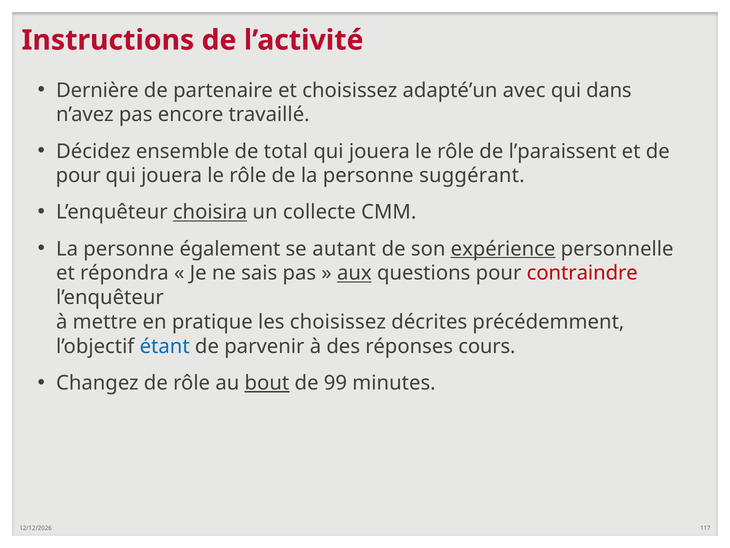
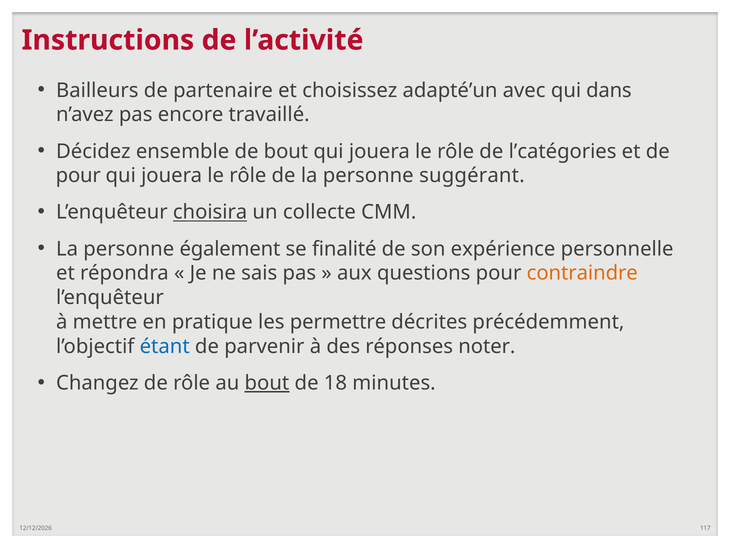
Dernière: Dernière -> Bailleurs (97, 90)
de total: total -> bout (286, 151)
l’paraissent: l’paraissent -> l’catégories (563, 151)
autant: autant -> finalité (344, 249)
expérience underline: present -> none (503, 249)
aux underline: present -> none (354, 273)
contraindre colour: red -> orange (582, 273)
les choisissez: choisissez -> permettre (338, 322)
cours: cours -> noter (487, 346)
99: 99 -> 18 (335, 383)
